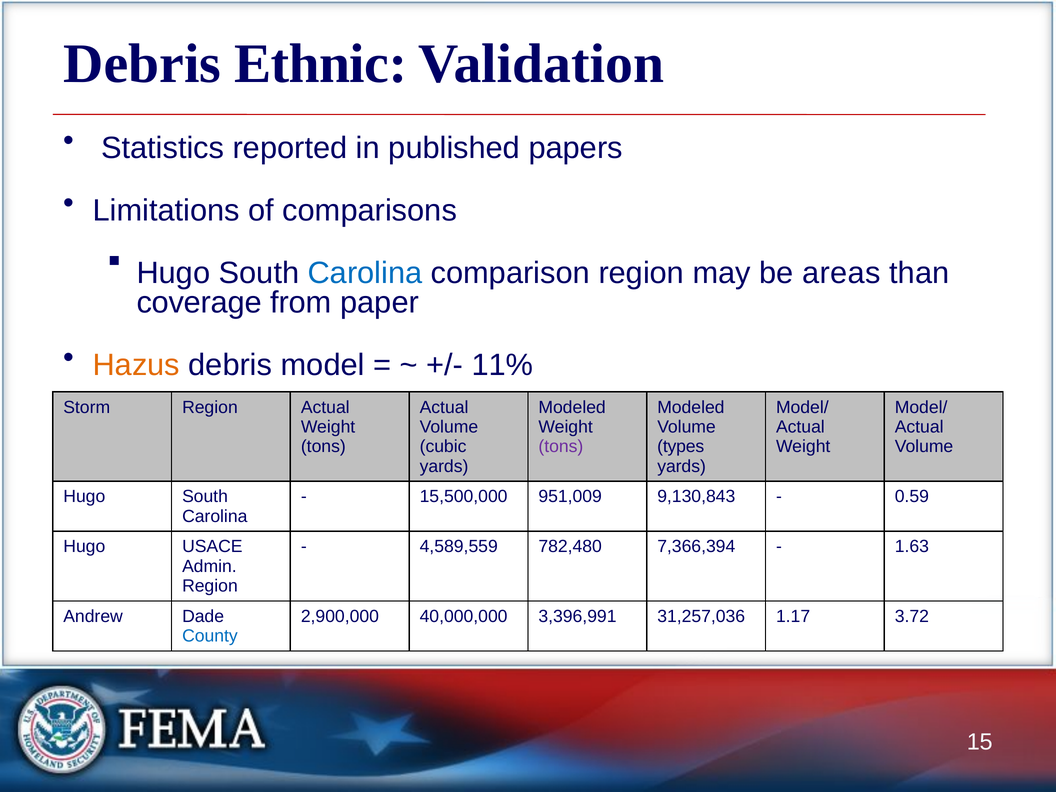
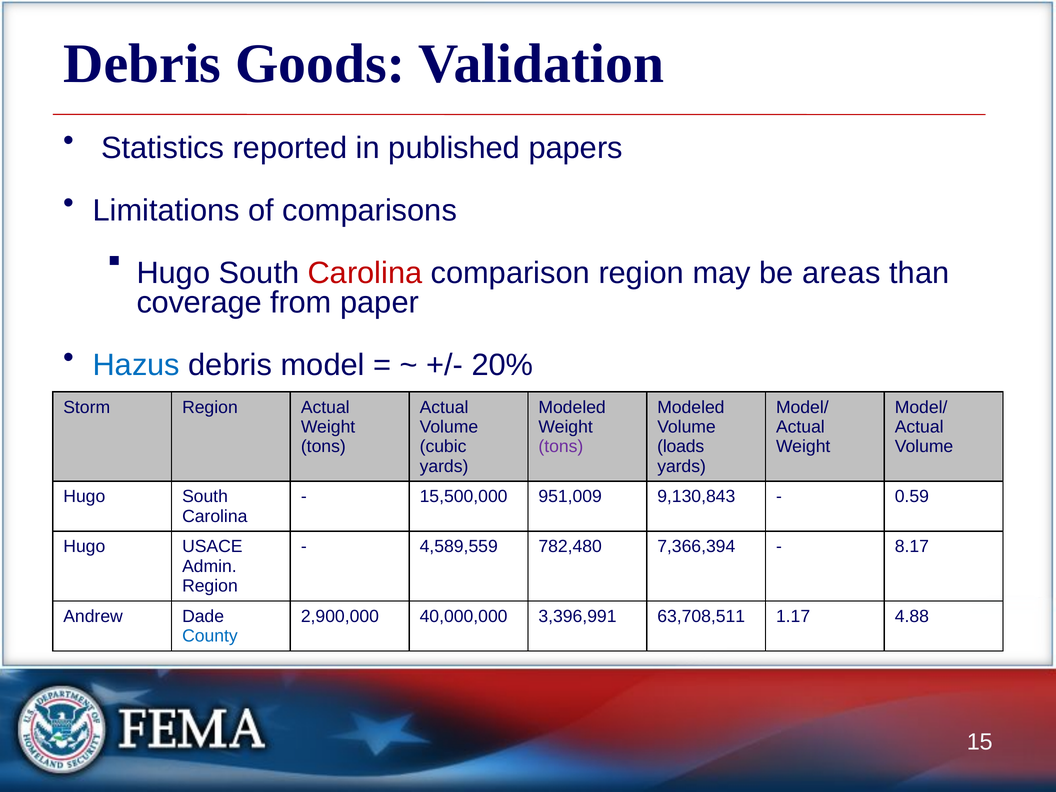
Ethnic: Ethnic -> Goods (320, 64)
Carolina colour: blue -> red (365, 273)
Hazus colour: orange -> blue (136, 365)
11%: 11% -> 20% (502, 365)
types: types -> loads (681, 447)
1.63: 1.63 -> 8.17 (912, 547)
31,257,036: 31,257,036 -> 63,708,511 (701, 616)
3.72: 3.72 -> 4.88 (912, 616)
